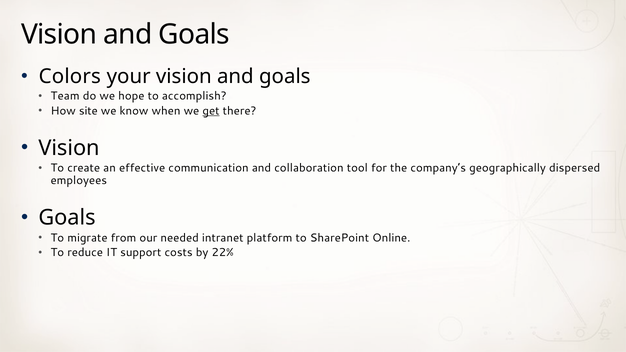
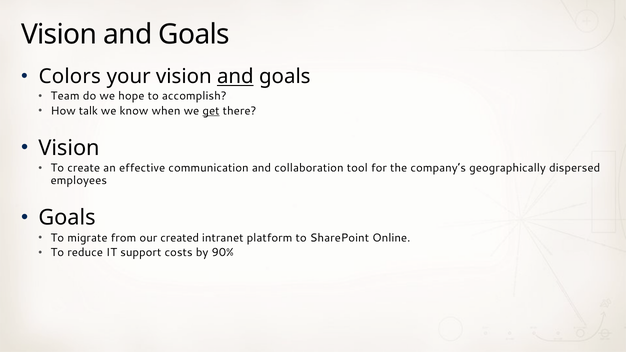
and underline: none -> present (235, 77)
site: site -> talk (88, 111)
needed: needed -> created (180, 238)
22%: 22% -> 90% (223, 253)
